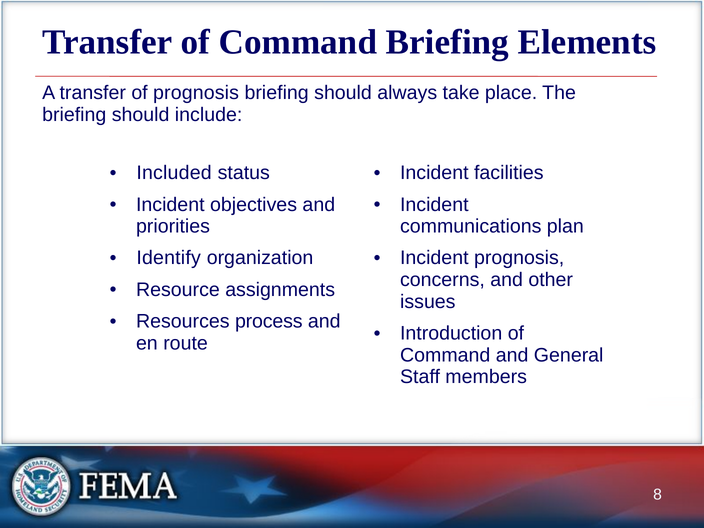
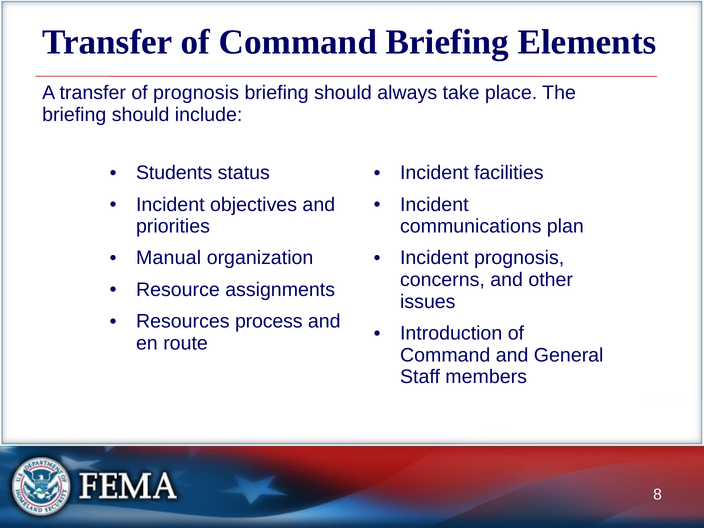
Included: Included -> Students (174, 173)
Identify: Identify -> Manual (169, 258)
